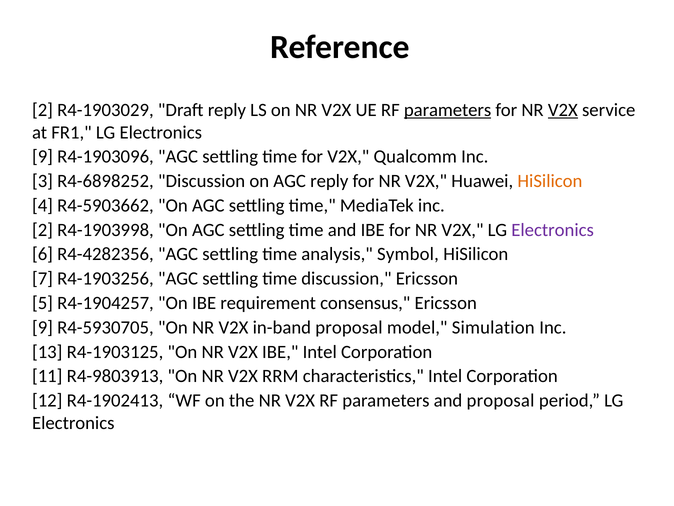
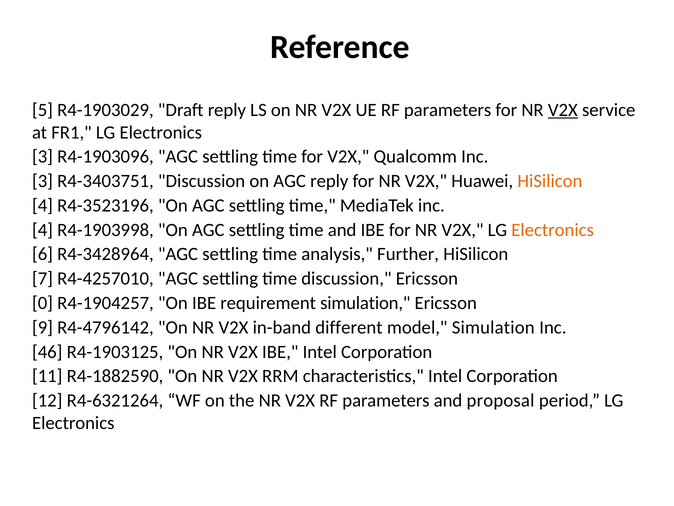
2: 2 -> 5 (42, 110)
parameters underline: present -> none (448, 110)
9: 9 -> 3 (42, 157)
R4-6898252: R4-6898252 -> R4-3403751 (105, 181)
R4-5903662: R4-5903662 -> R4-3523196 (105, 205)
2: 2 -> 4 (42, 230)
Electronics colour: purple -> orange (553, 230)
R4-4282356: R4-4282356 -> R4-3428964 (105, 254)
Symbol: Symbol -> Further (408, 254)
R4-1903256: R4-1903256 -> R4-4257010 (105, 278)
5: 5 -> 0 (42, 303)
requirement consensus: consensus -> simulation (365, 303)
R4-5930705: R4-5930705 -> R4-4796142 (105, 327)
in-band proposal: proposal -> different (349, 327)
13: 13 -> 46 (47, 351)
R4-9803913: R4-9803913 -> R4-1882590 (115, 376)
R4-1902413: R4-1902413 -> R4-6321264 (115, 400)
